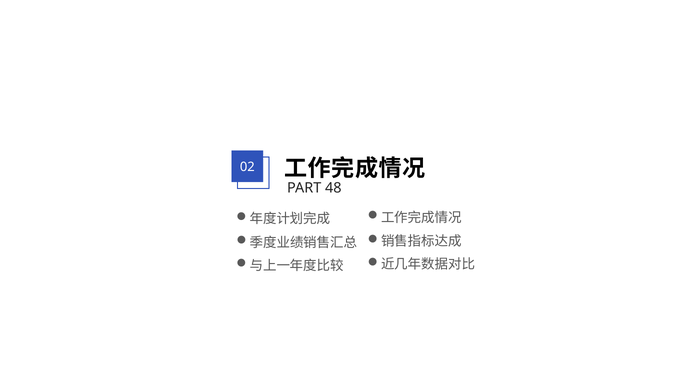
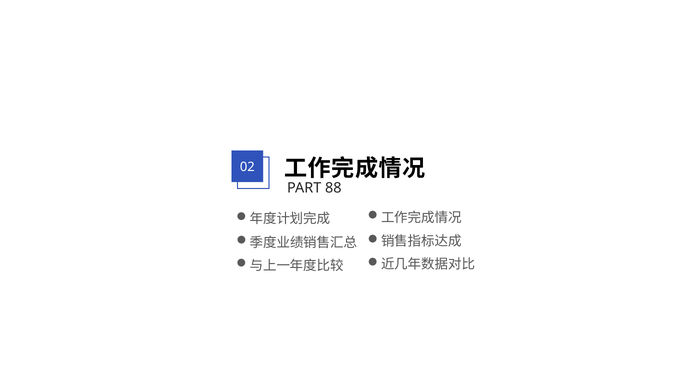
48: 48 -> 88 (333, 188)
